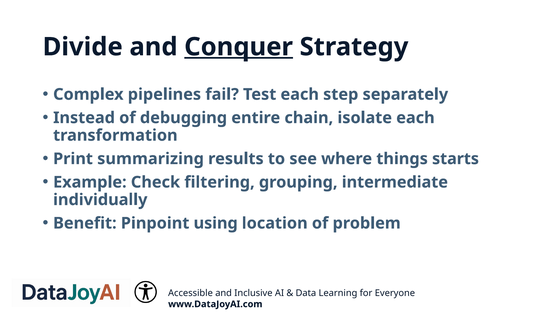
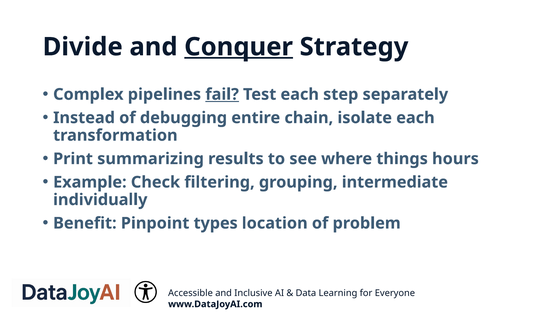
fail underline: none -> present (222, 95)
starts: starts -> hours (455, 159)
using: using -> types (216, 223)
